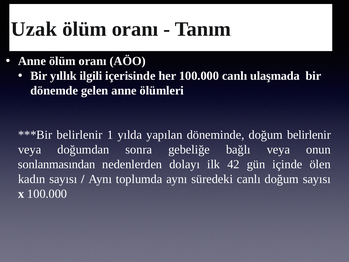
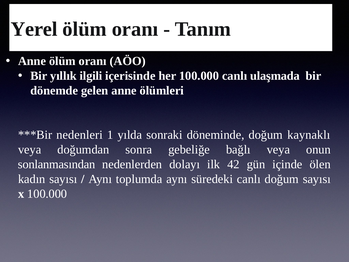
Uzak: Uzak -> Yerel (34, 29)
belirlenir: belirlenir -> nedenleri (80, 135)
yapılan: yapılan -> sonraki (164, 135)
doğum belirlenir: belirlenir -> kaynaklı (309, 135)
